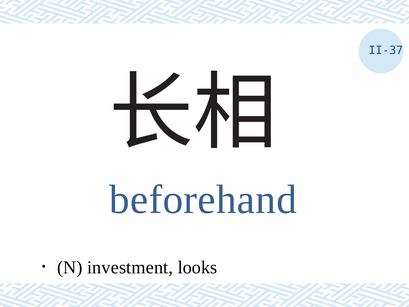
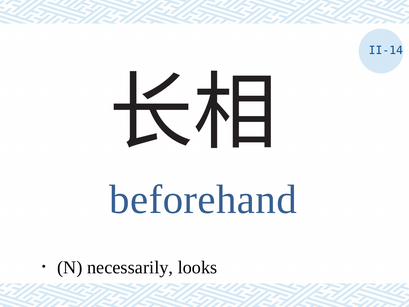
II-37: II-37 -> II-14 (386, 51)
investment: investment -> necessarily (130, 267)
